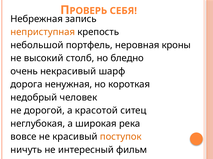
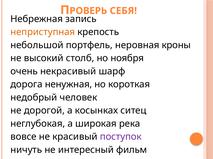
бледно: бледно -> ноября (127, 58)
красотой: красотой -> косынках (96, 111)
поступок colour: orange -> purple (121, 137)
